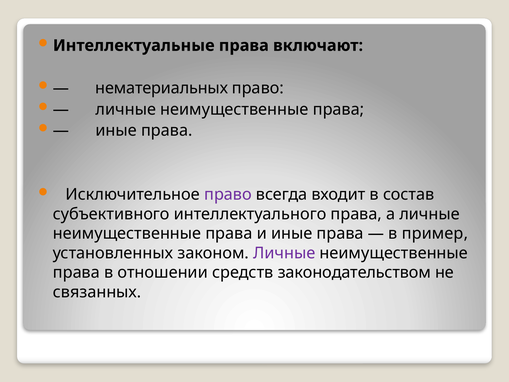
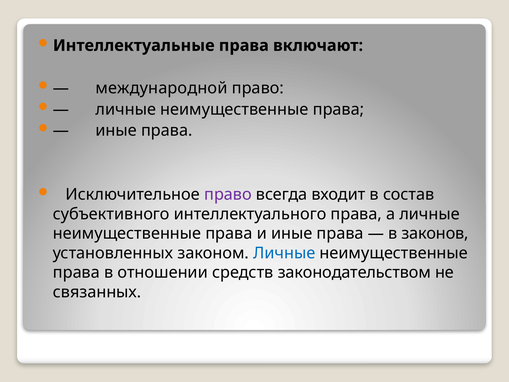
нематериальных: нематериальных -> международной (162, 88)
пример: пример -> законов (435, 233)
Личные colour: purple -> blue (284, 253)
